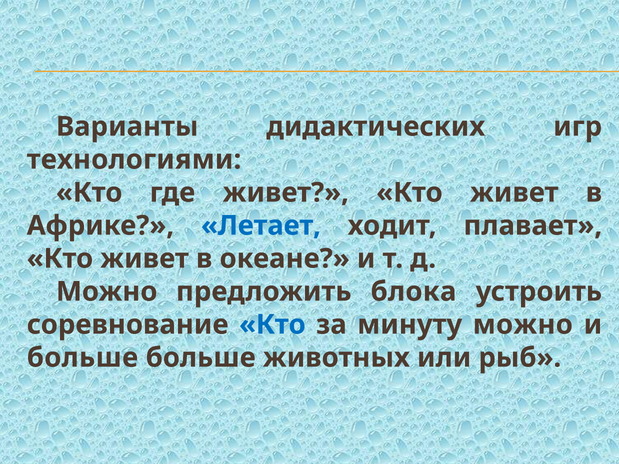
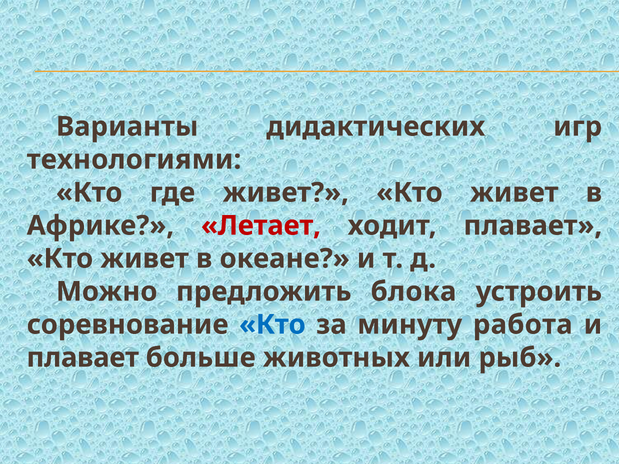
Летает colour: blue -> red (261, 226)
минуту можно: можно -> работа (523, 325)
больше: больше -> плавает (83, 358)
